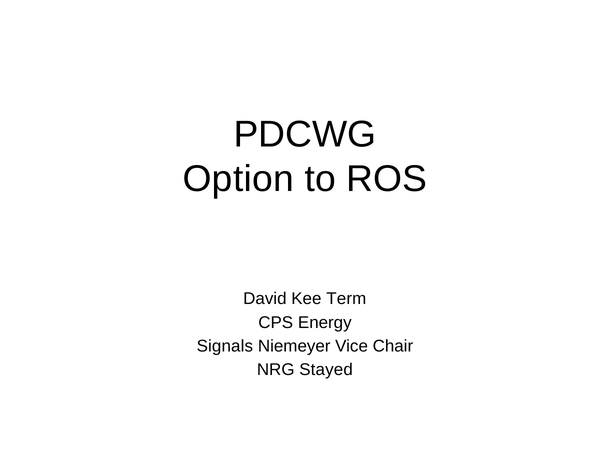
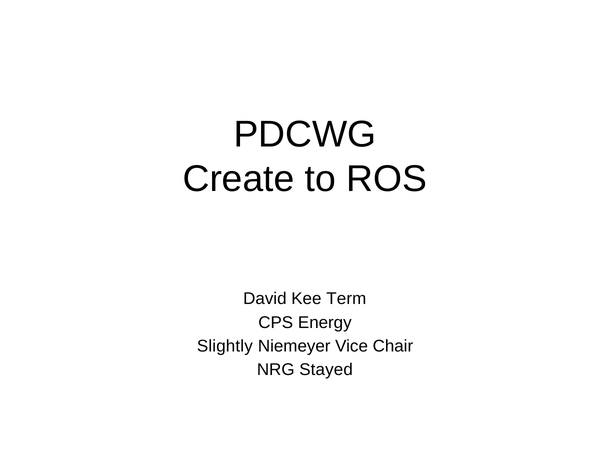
Option: Option -> Create (239, 179)
Signals: Signals -> Slightly (225, 347)
